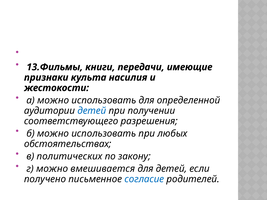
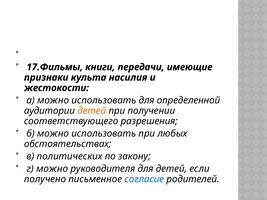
13.Фильмы: 13.Фильмы -> 17.Фильмы (55, 67)
детей colour: blue -> orange (92, 111)
вмешивается: вмешивается -> руководителя (103, 169)
